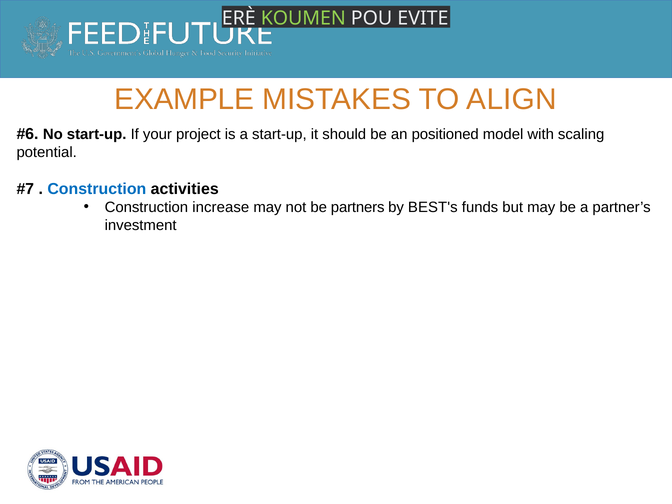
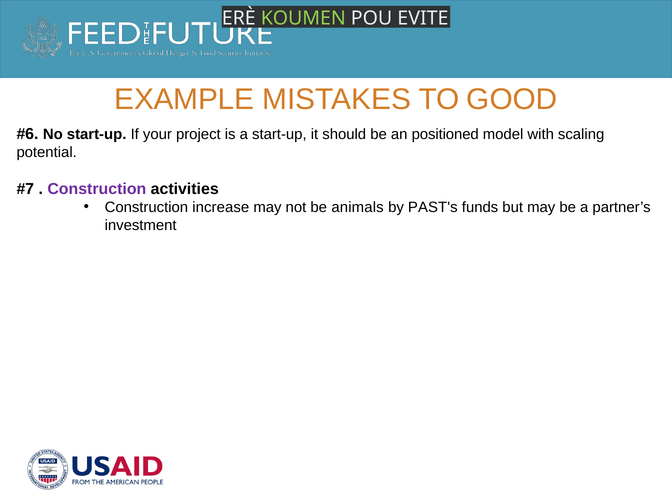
ALIGN: ALIGN -> GOOD (512, 99)
Construction colour: blue -> purple (97, 189)
partners: partners -> animals (358, 207)
BEST's: BEST's -> PAST's (433, 207)
